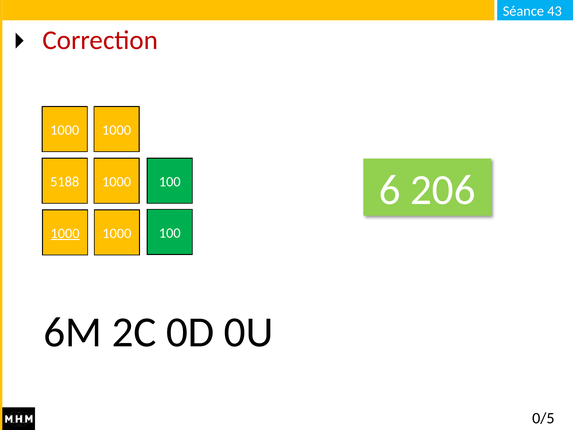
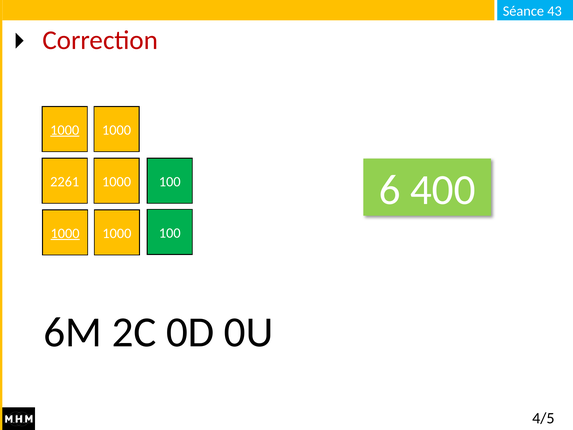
1000 underline: none -> present (65, 130)
206: 206 -> 400 (443, 190)
5188: 5188 -> 2261 (65, 182)
0/5: 0/5 -> 4/5 (543, 418)
